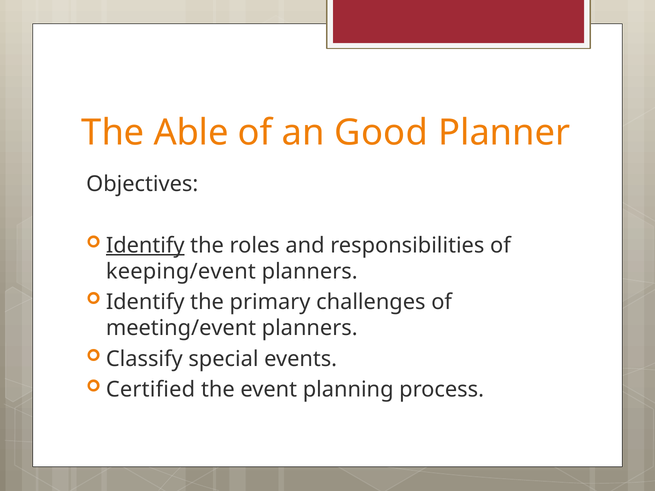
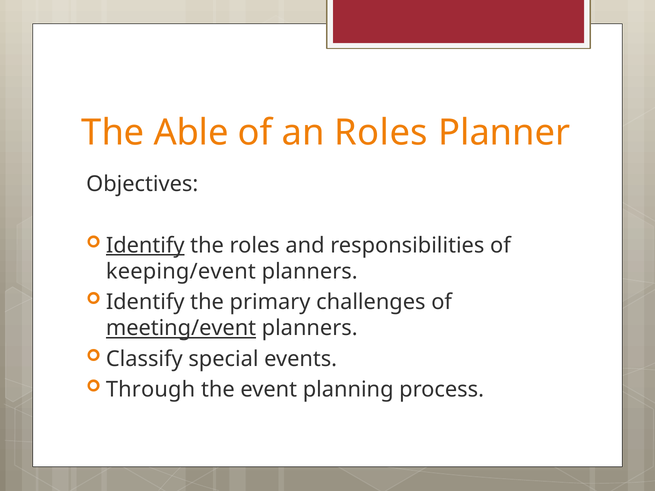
an Good: Good -> Roles (381, 133)
meeting/event underline: none -> present (181, 328)
Certified: Certified -> Through (151, 390)
